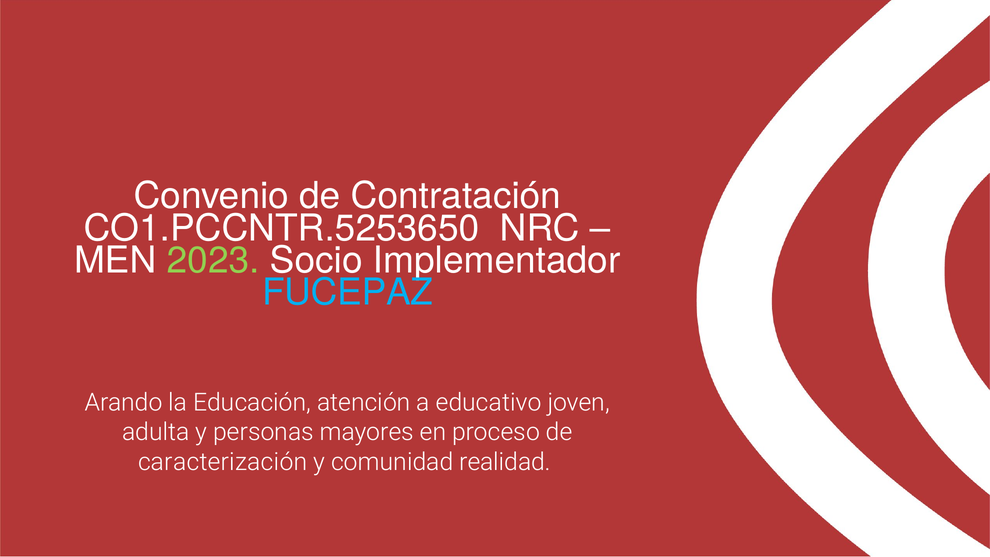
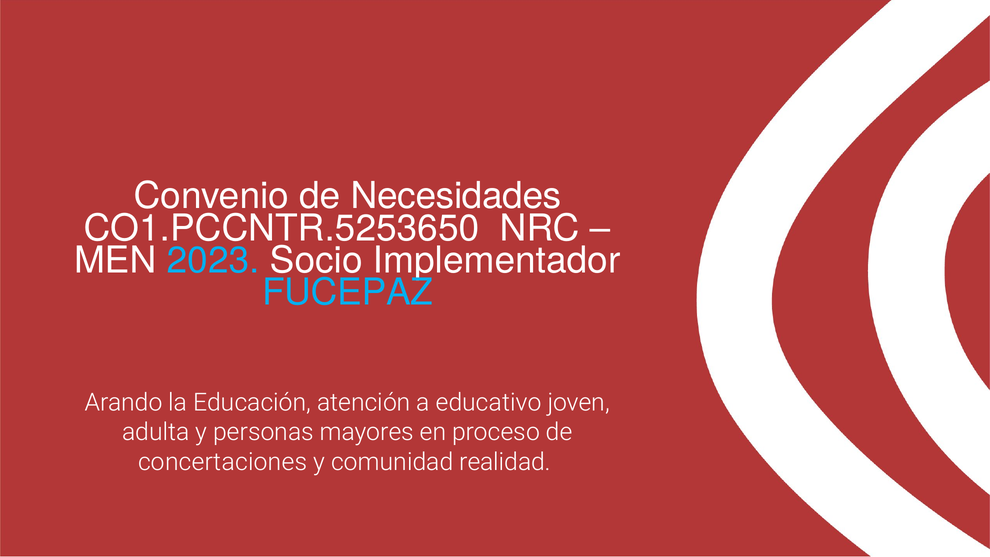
Contratación: Contratación -> Necesidades (456, 196)
2023 colour: light green -> light blue (213, 260)
caracterización: caracterización -> concertaciones (223, 462)
